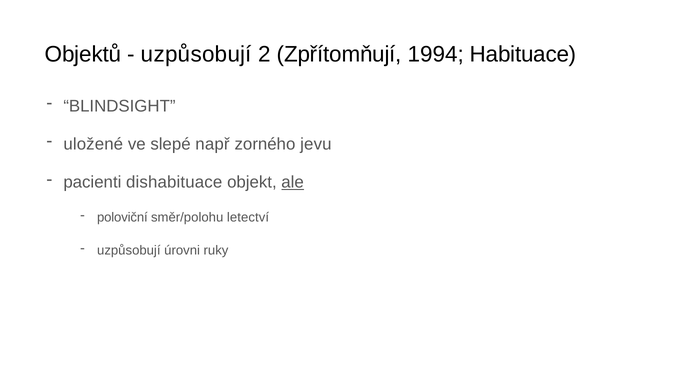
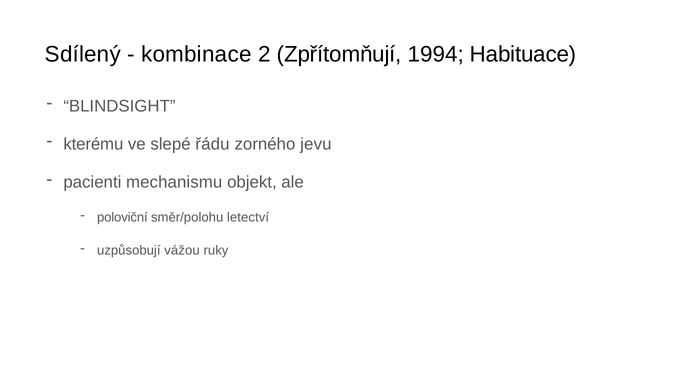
Objektů: Objektů -> Sdílený (83, 55)
uzpůsobují: uzpůsobují -> kombinace (196, 55)
uložené: uložené -> kterému (93, 144)
např: např -> řádu (212, 144)
dishabituace: dishabituace -> mechanismu (174, 182)
ale underline: present -> none (293, 182)
úrovni: úrovni -> vážou (182, 250)
